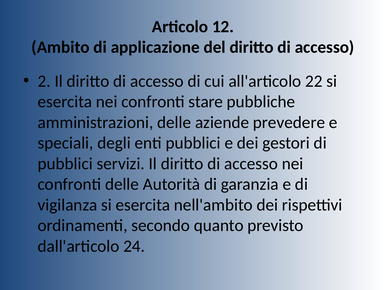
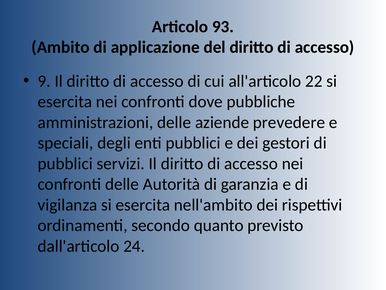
12: 12 -> 93 (223, 27)
2: 2 -> 9 (44, 81)
stare: stare -> dove (206, 102)
